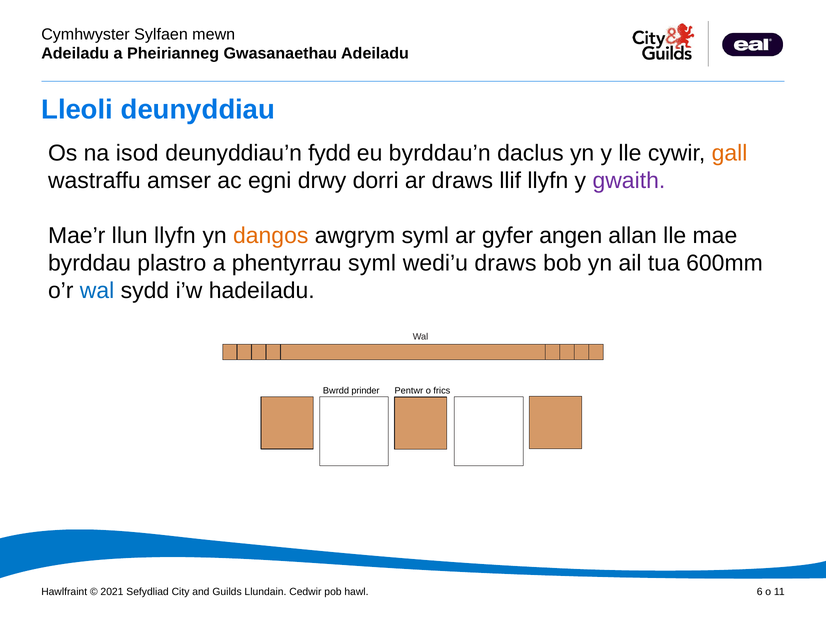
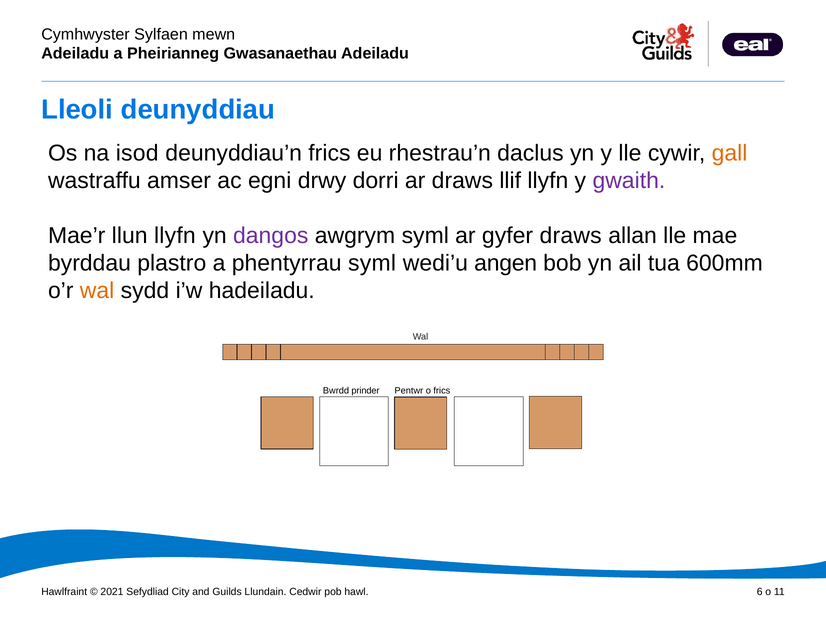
deunyddiau’n fydd: fydd -> frics (329, 153)
byrddau’n: byrddau’n -> rhestrau’n (440, 153)
dangos colour: orange -> purple (271, 236)
gyfer angen: angen -> draws (571, 236)
wedi’u draws: draws -> angen (506, 263)
wal colour: blue -> orange (97, 291)
